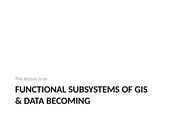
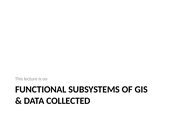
BECOMING: BECOMING -> COLLECTED (68, 100)
